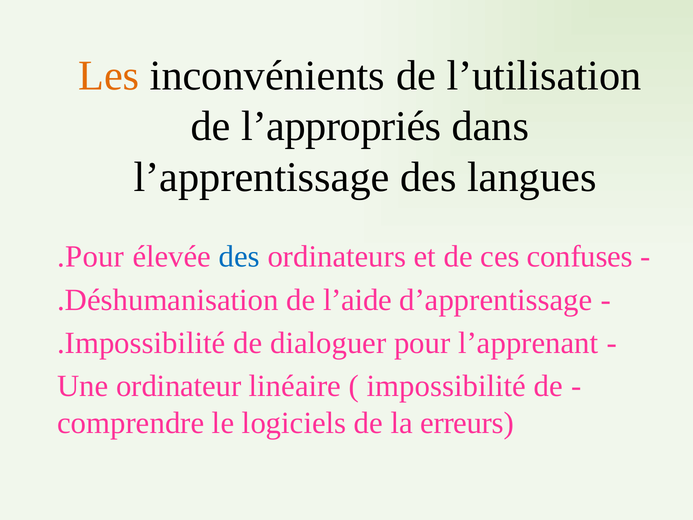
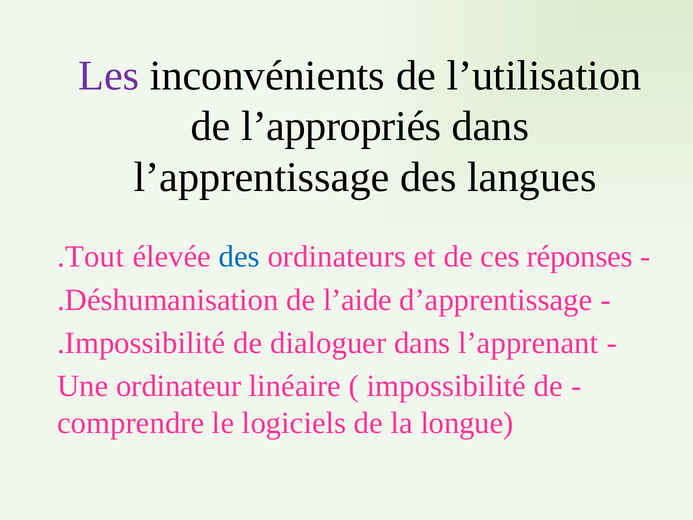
Les colour: orange -> purple (109, 76)
Pour: Pour -> Tout (95, 257)
confuses: confuses -> réponses (580, 257)
dialoguer pour: pour -> dans (422, 343)
erreurs: erreurs -> longue (467, 423)
